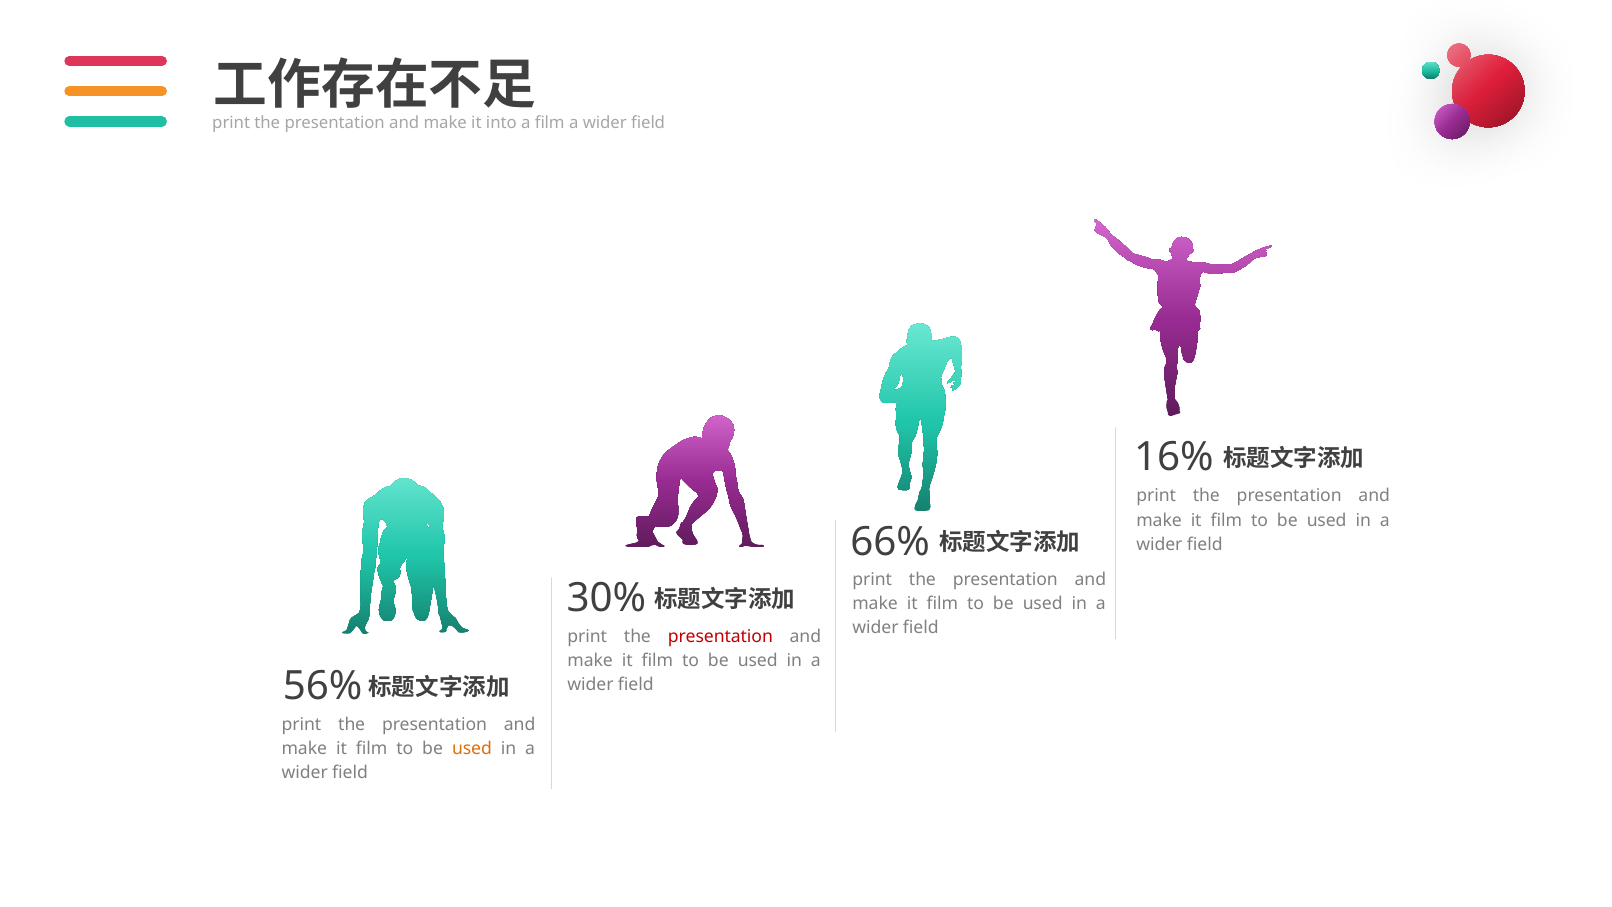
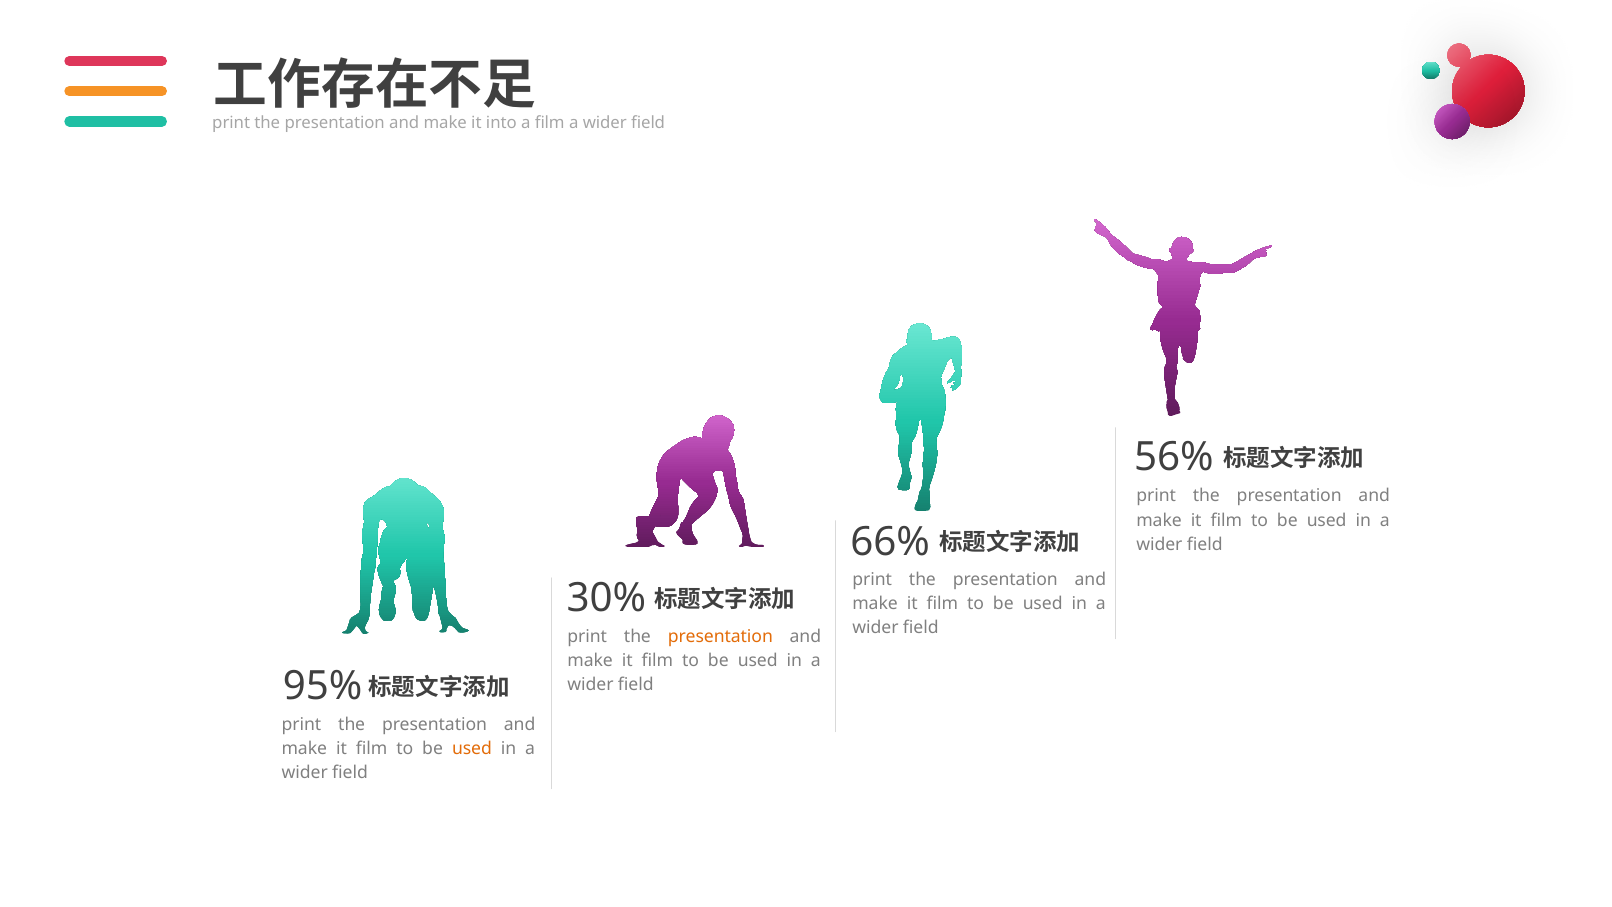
16%: 16% -> 56% (1174, 457)
presentation colour: red -> orange (720, 636)
56%: 56% -> 95% (323, 686)
